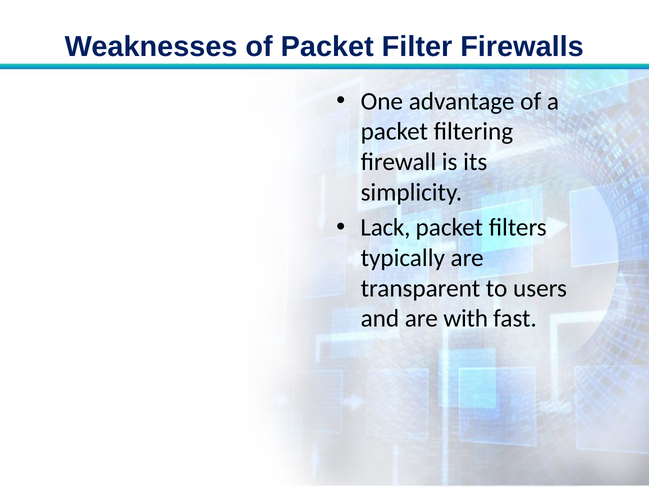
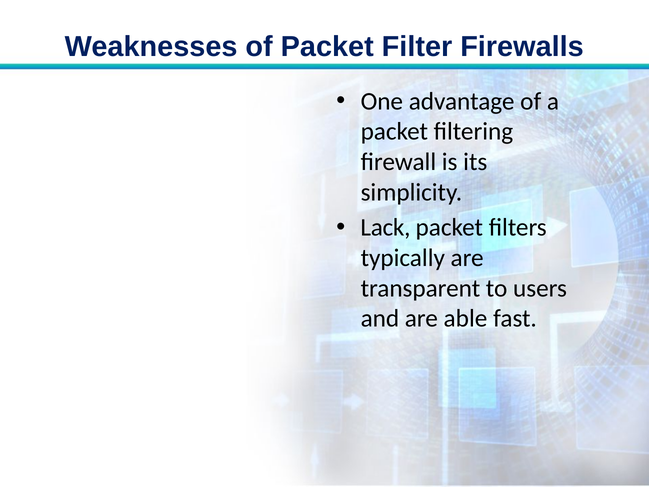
with: with -> able (465, 318)
